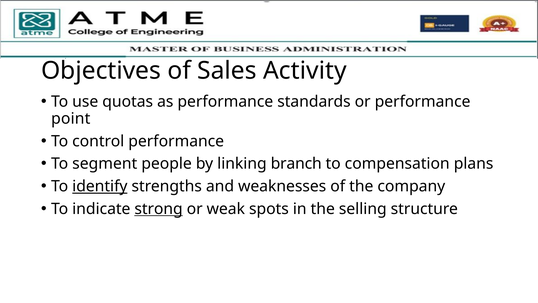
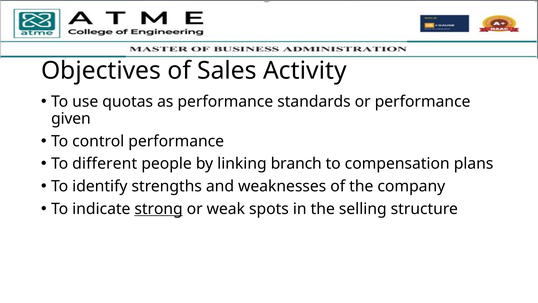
point: point -> given (71, 118)
segment: segment -> different (105, 164)
identify underline: present -> none (100, 186)
